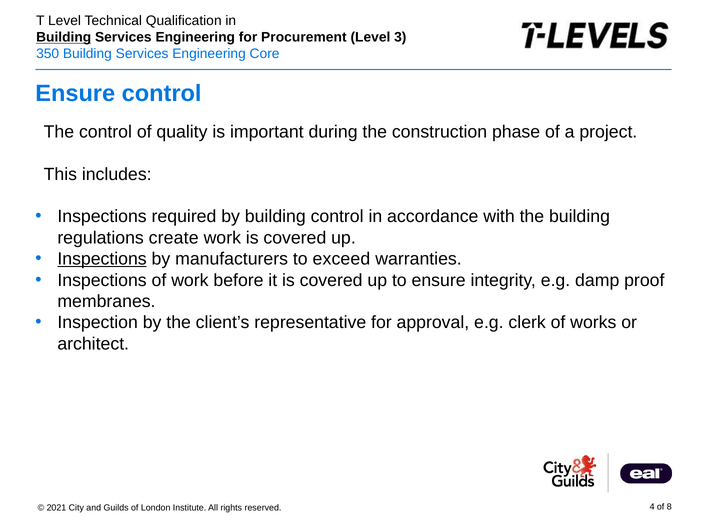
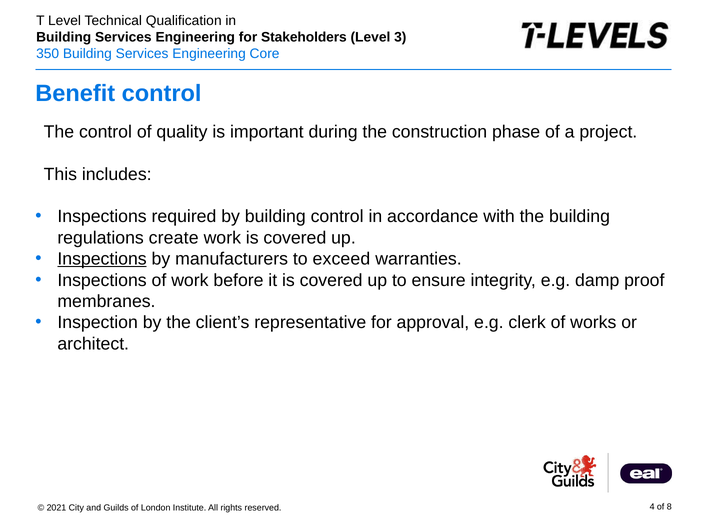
Building underline: present -> none (64, 37)
Procurement: Procurement -> Stakeholders (304, 37)
Ensure: Ensure -> Benefit (75, 94)
